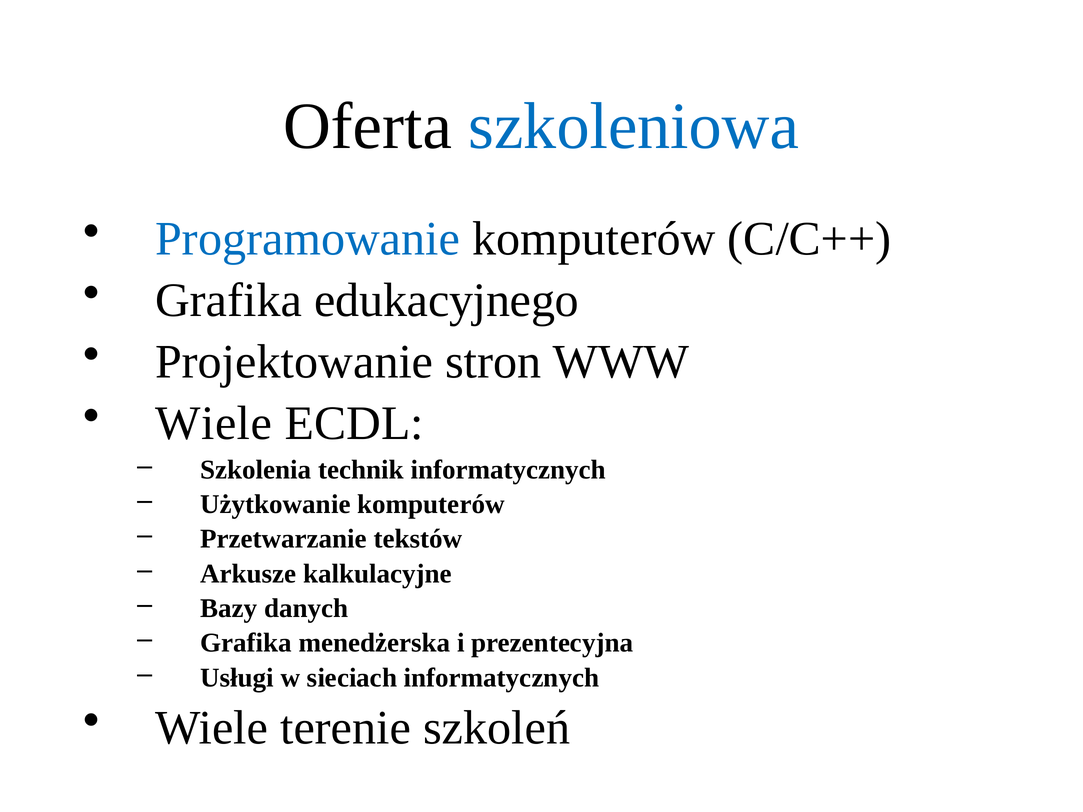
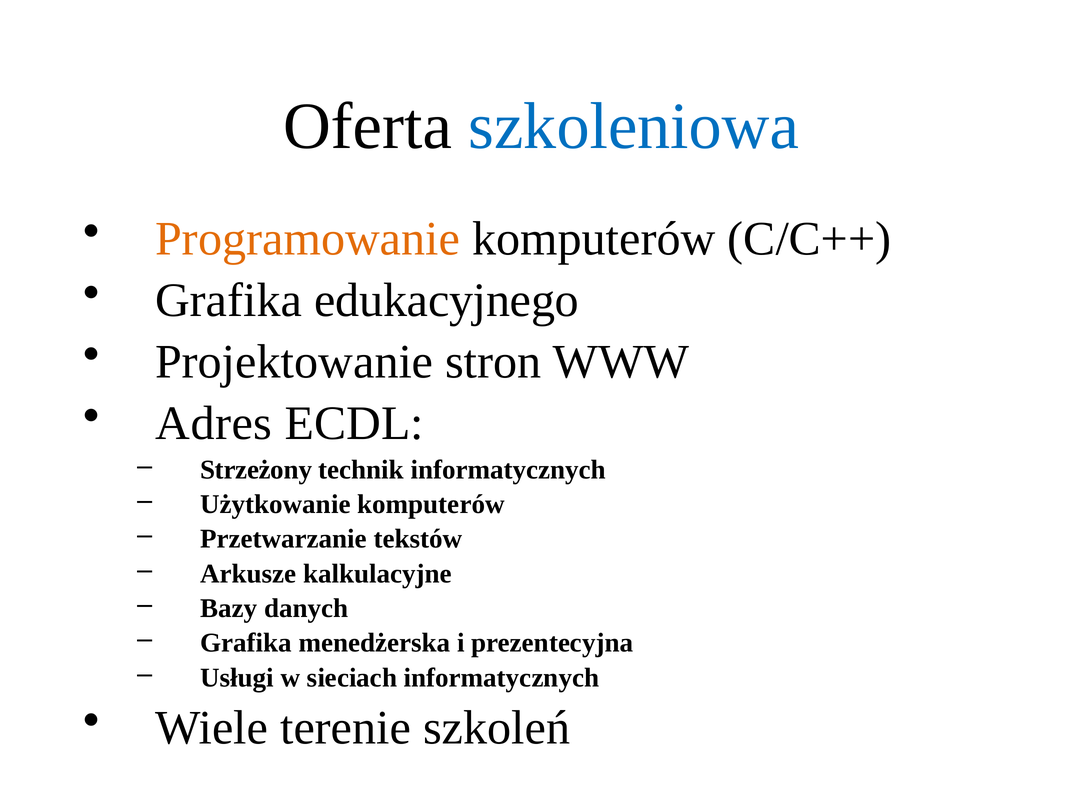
Programowanie colour: blue -> orange (308, 239)
Wiele: Wiele -> Adres (214, 424)
Szkolenia: Szkolenia -> Strzeżony (256, 470)
